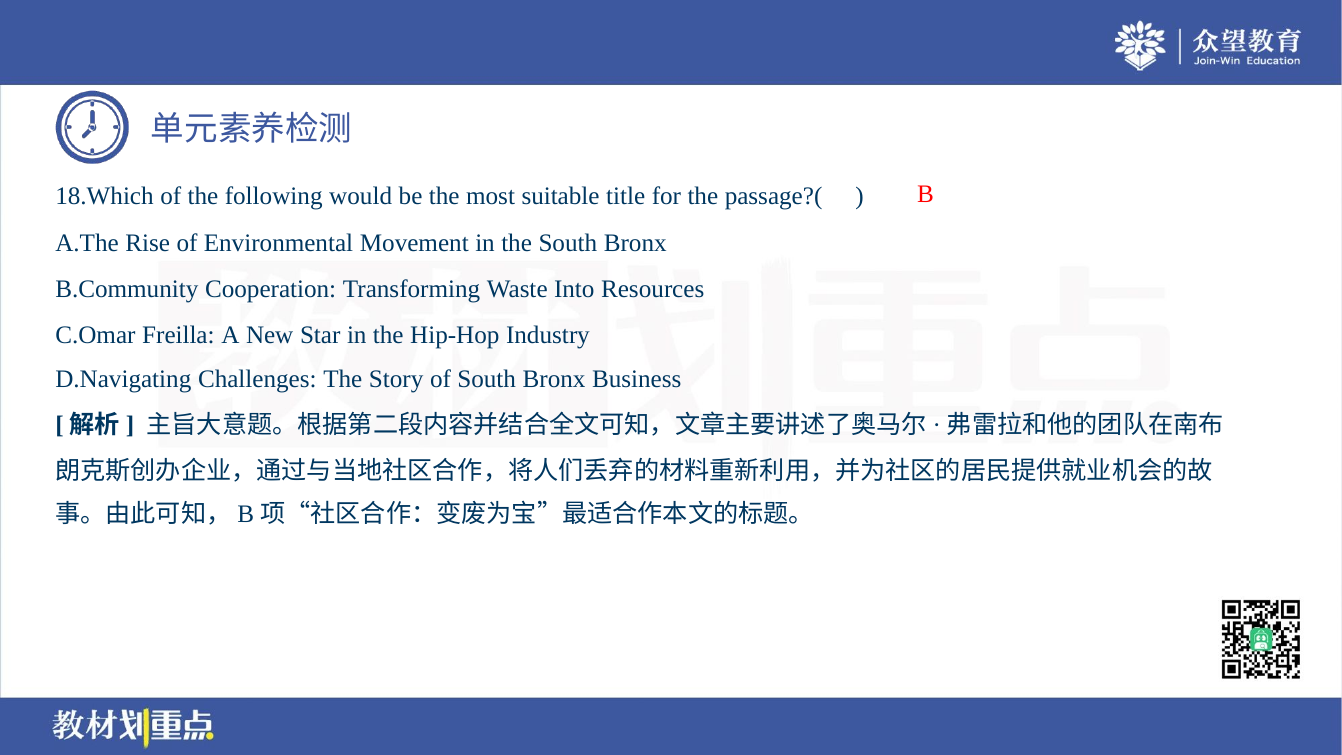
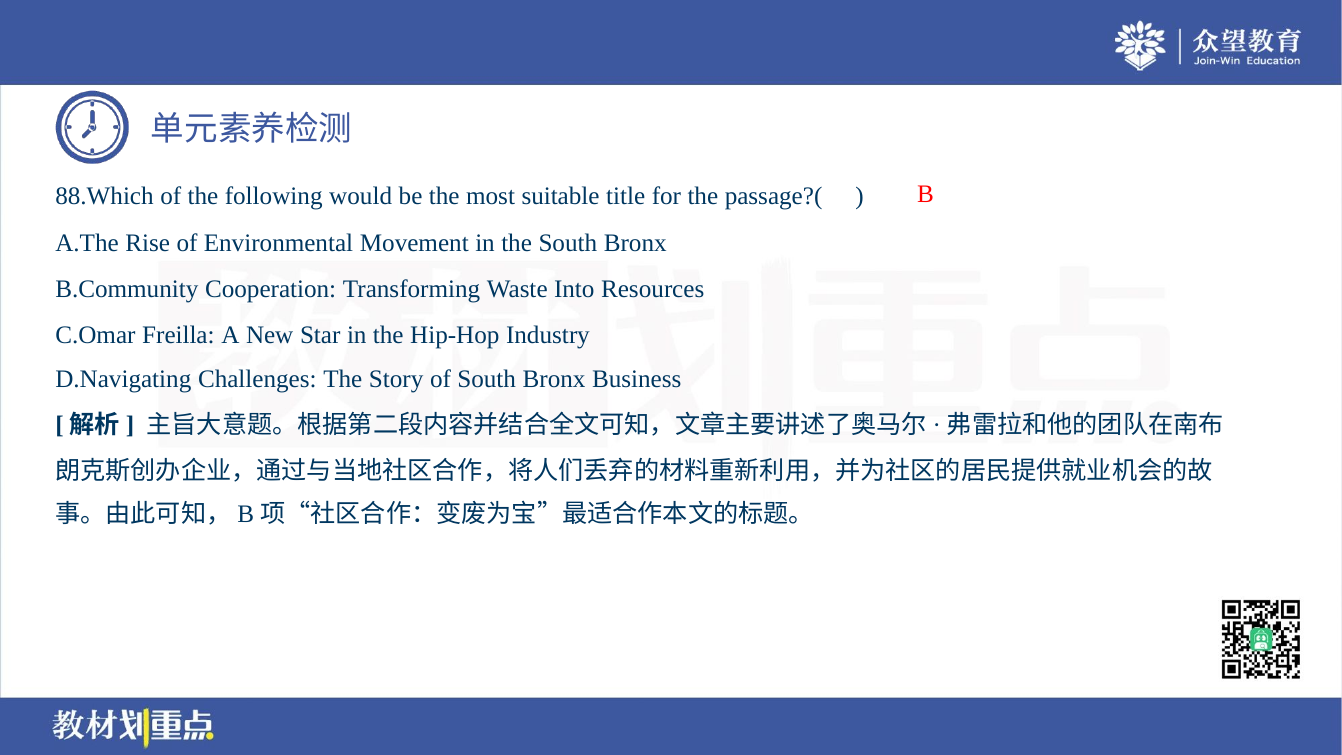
18.Which: 18.Which -> 88.Which (105, 196)
